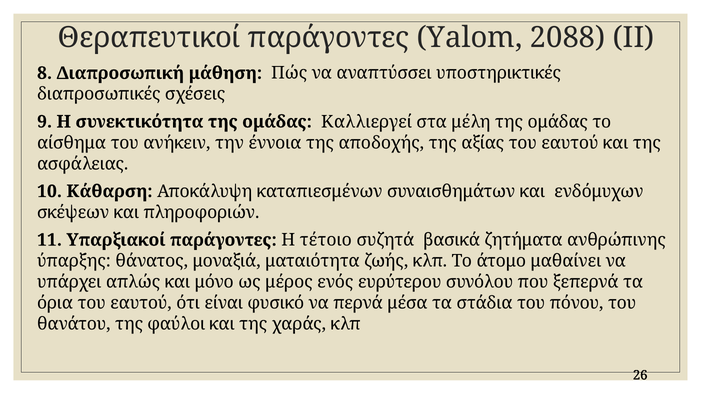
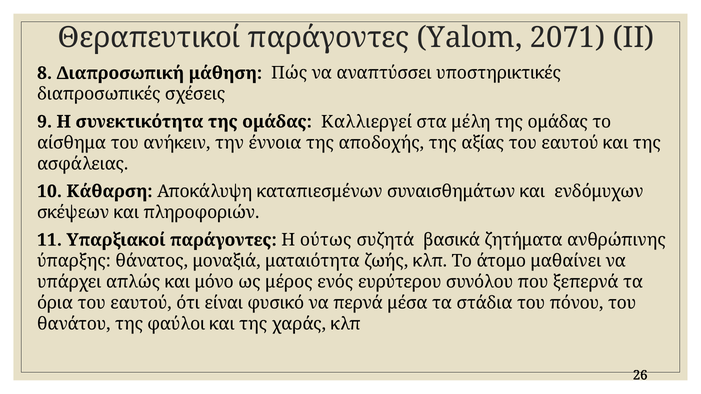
2088: 2088 -> 2071 (568, 38)
τέτοιο: τέτοιο -> ούτως (326, 240)
